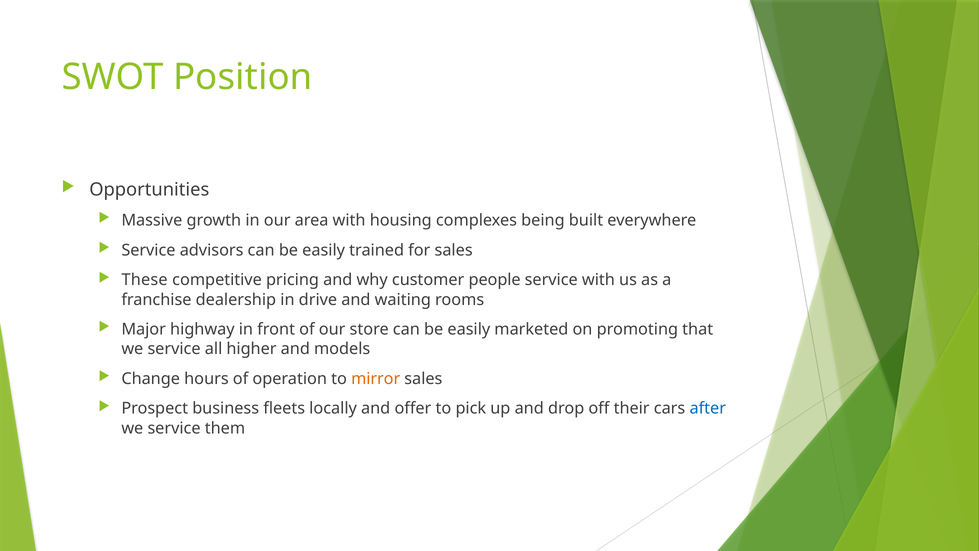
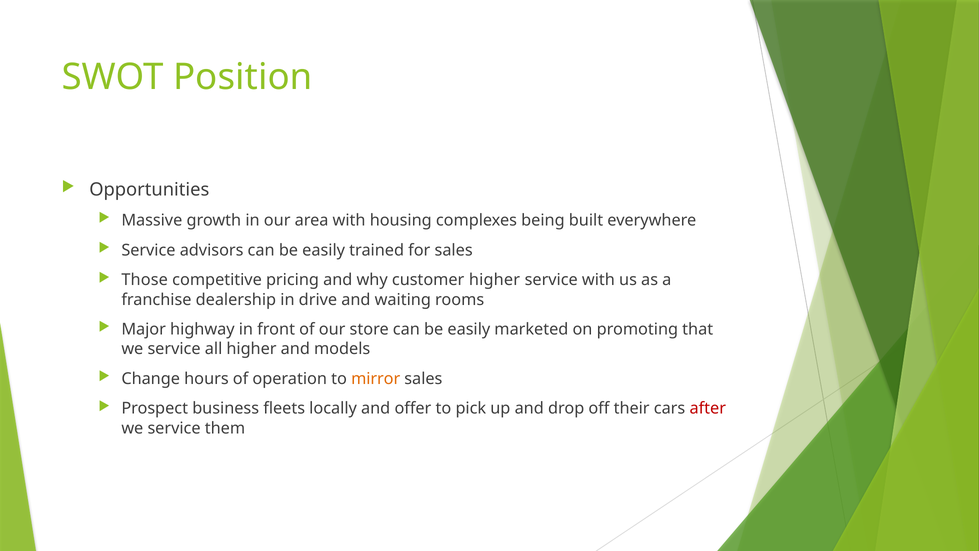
These: These -> Those (145, 280)
customer people: people -> higher (494, 280)
after colour: blue -> red (708, 408)
